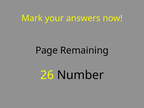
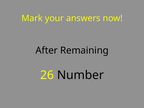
Page: Page -> After (47, 50)
